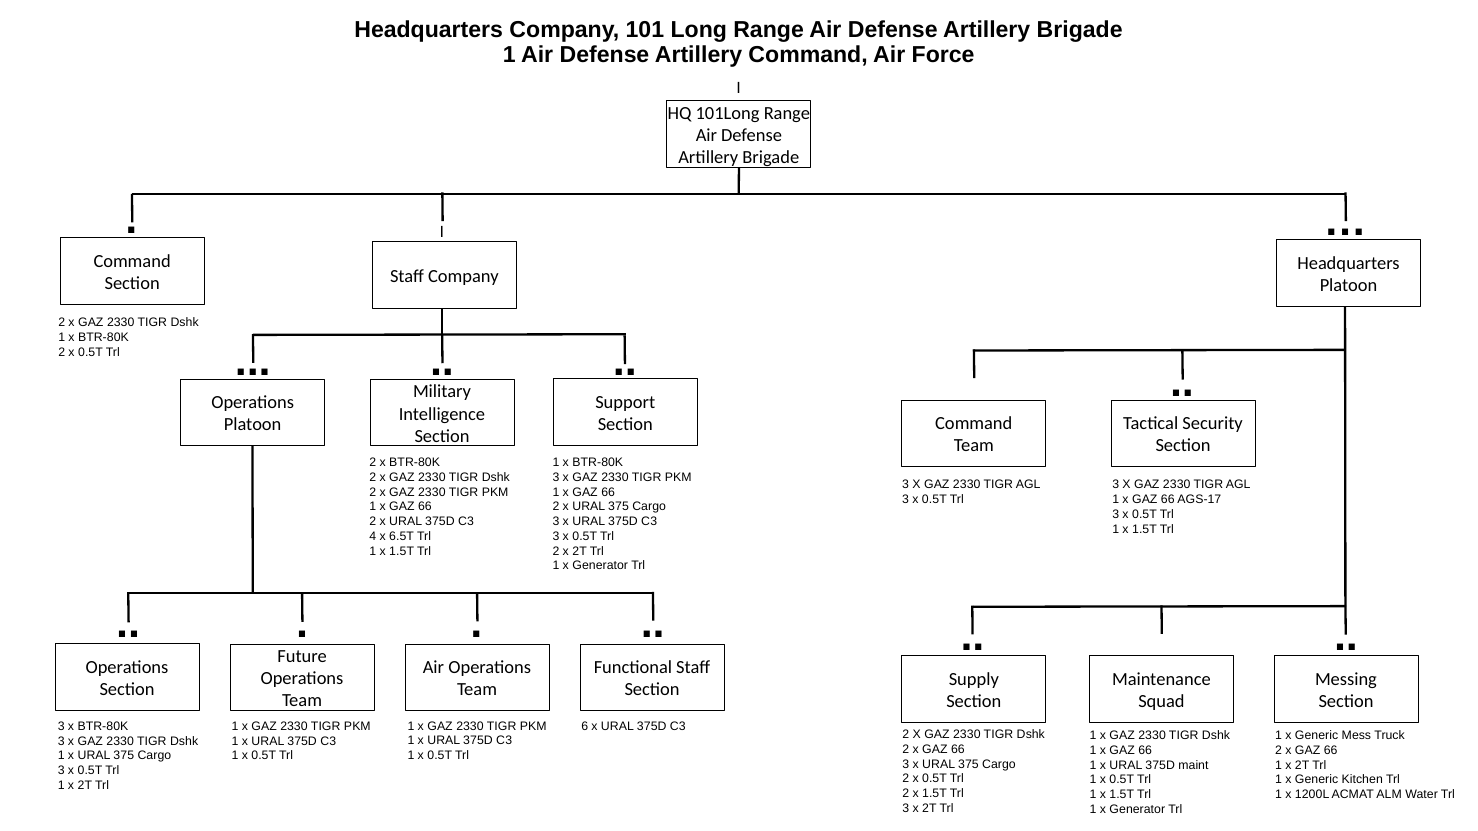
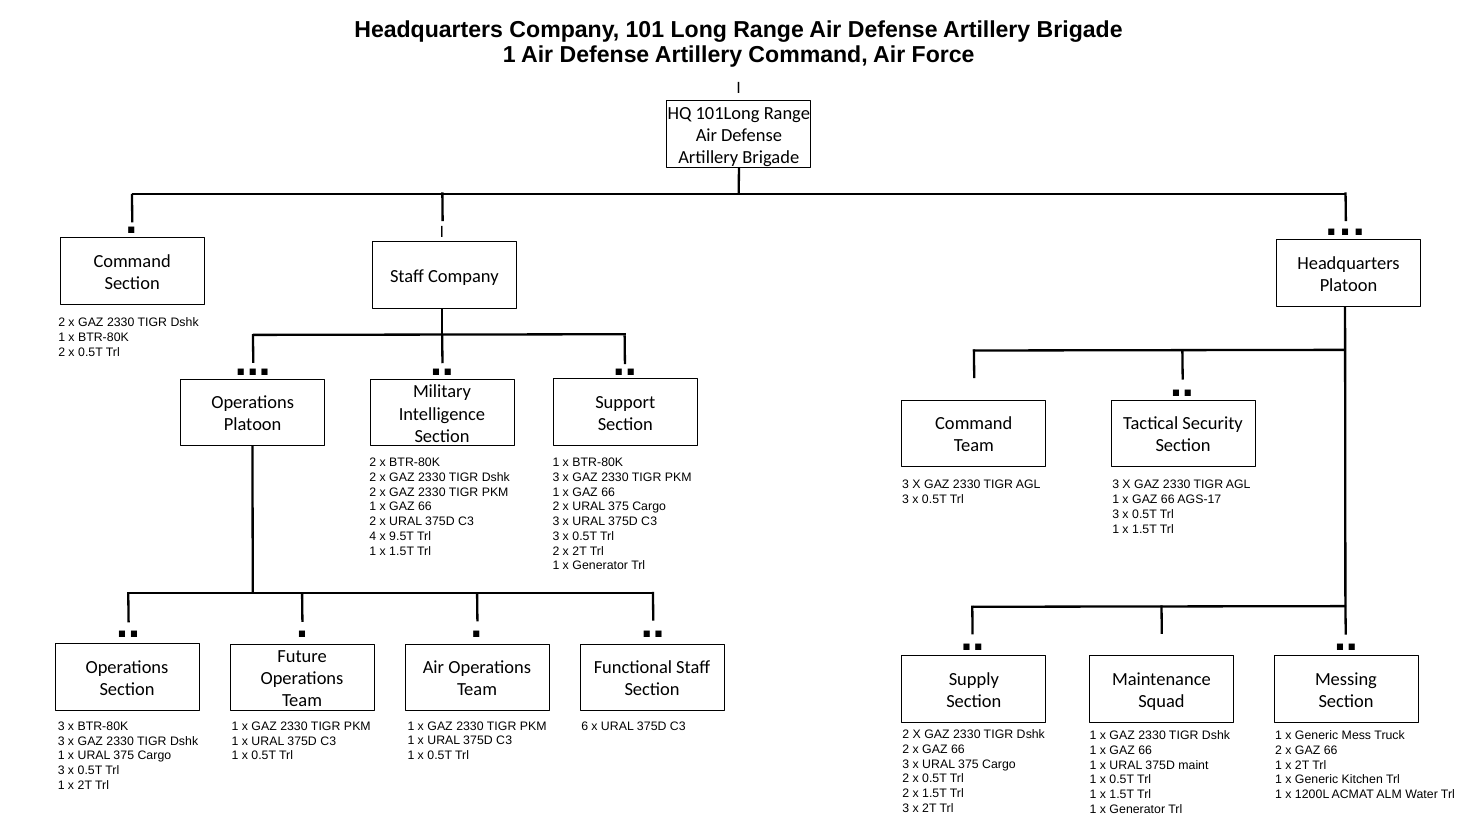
6.5T: 6.5T -> 9.5T (402, 537)
